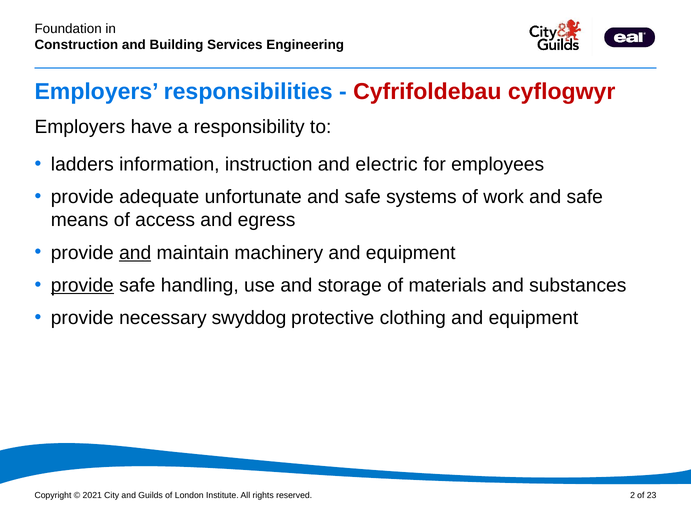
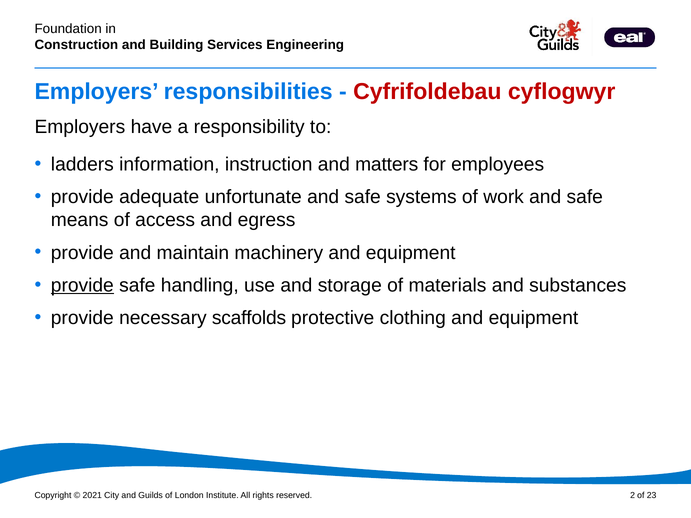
electric: electric -> matters (387, 165)
and underline: present -> none (135, 253)
swyddog: swyddog -> scaffolds (249, 318)
